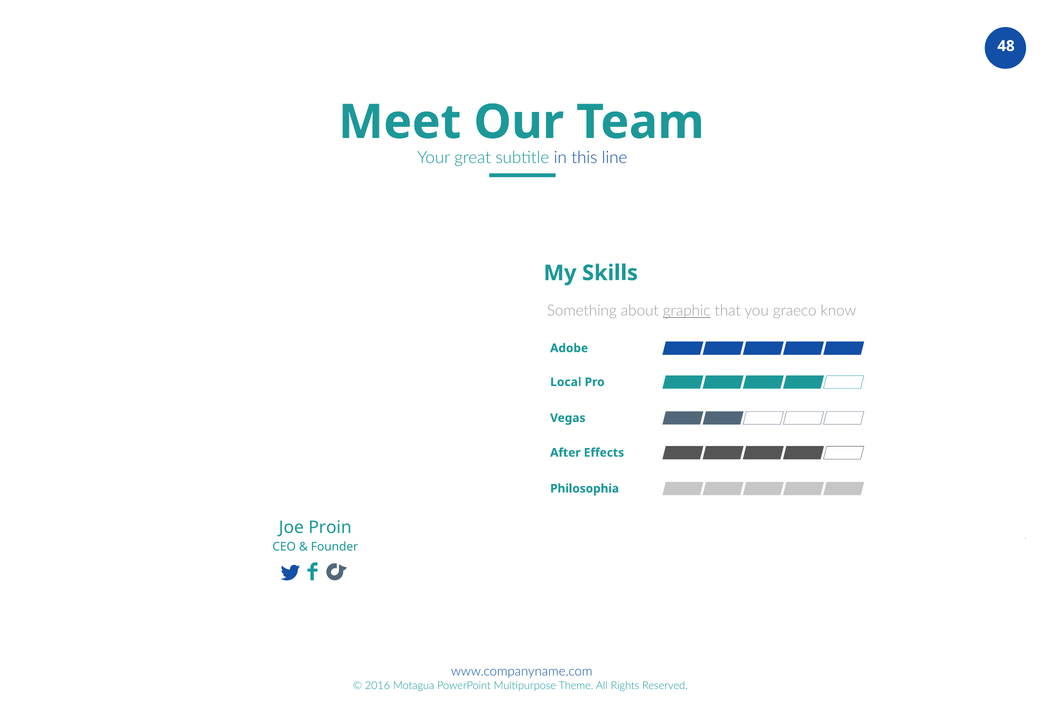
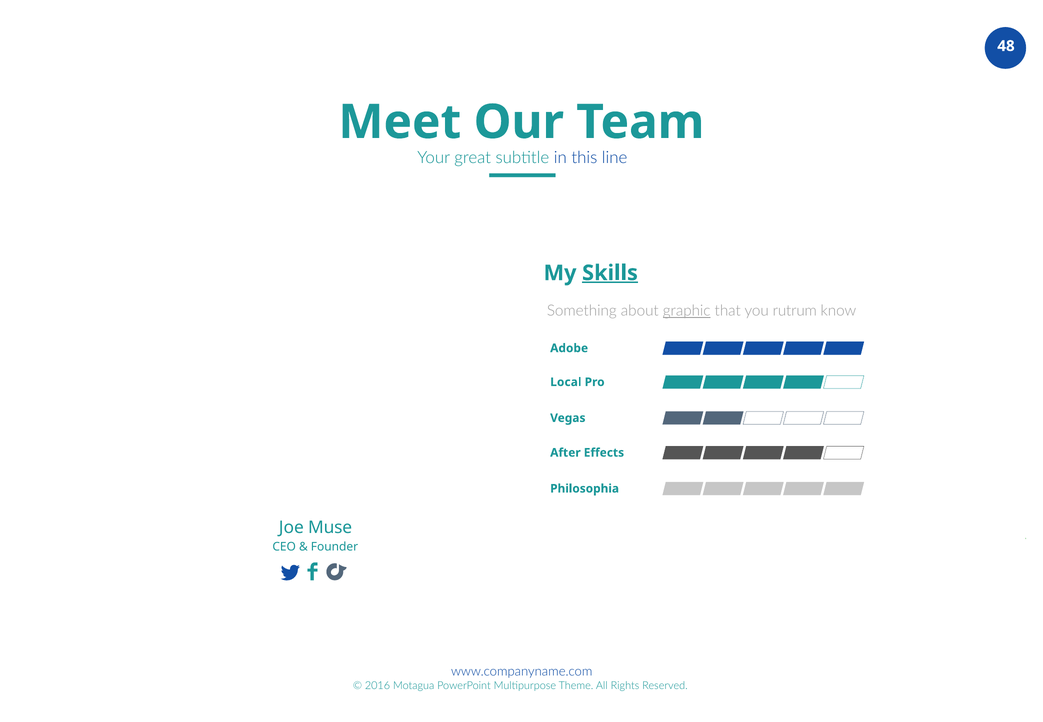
Skills underline: none -> present (610, 273)
graeco: graeco -> rutrum (795, 311)
Proin: Proin -> Muse (330, 528)
